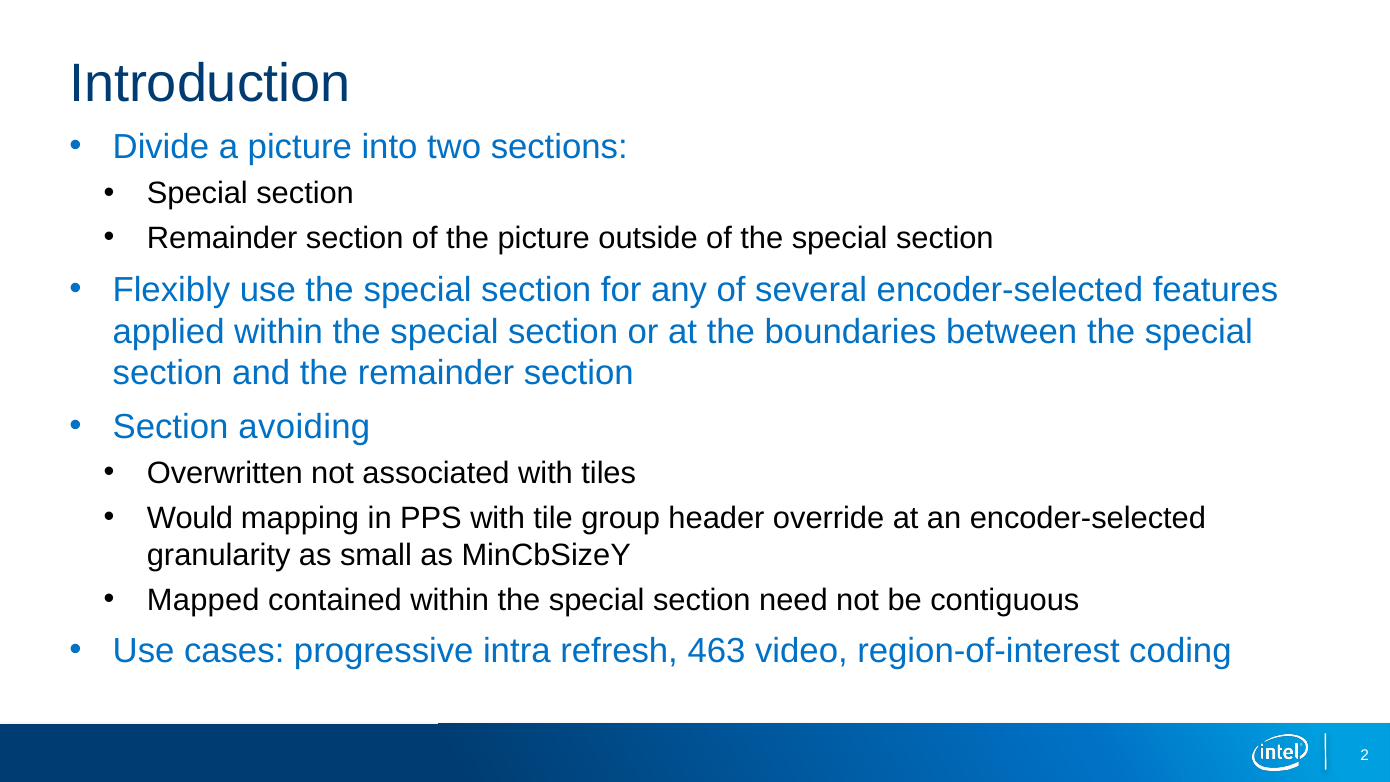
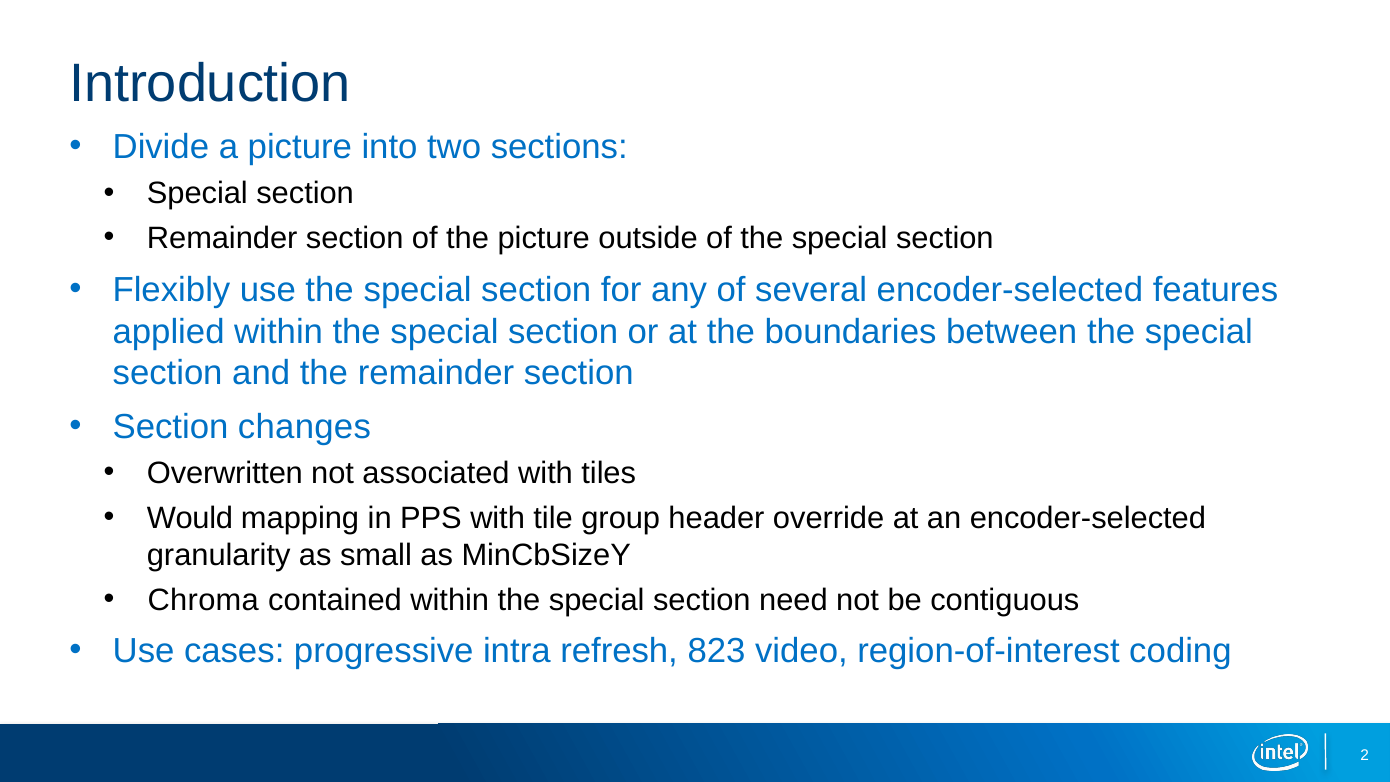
avoiding: avoiding -> changes (304, 426)
Mapped: Mapped -> Chroma (203, 600)
463: 463 -> 823 (717, 651)
